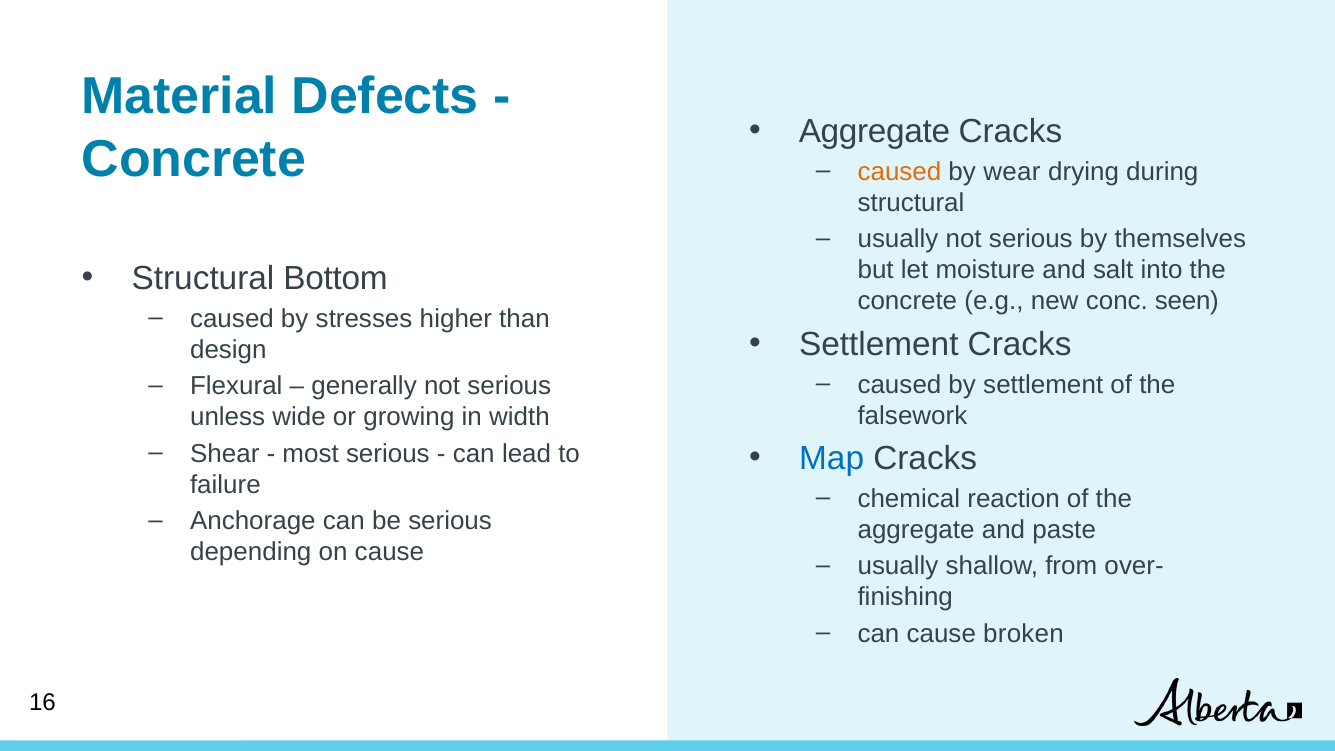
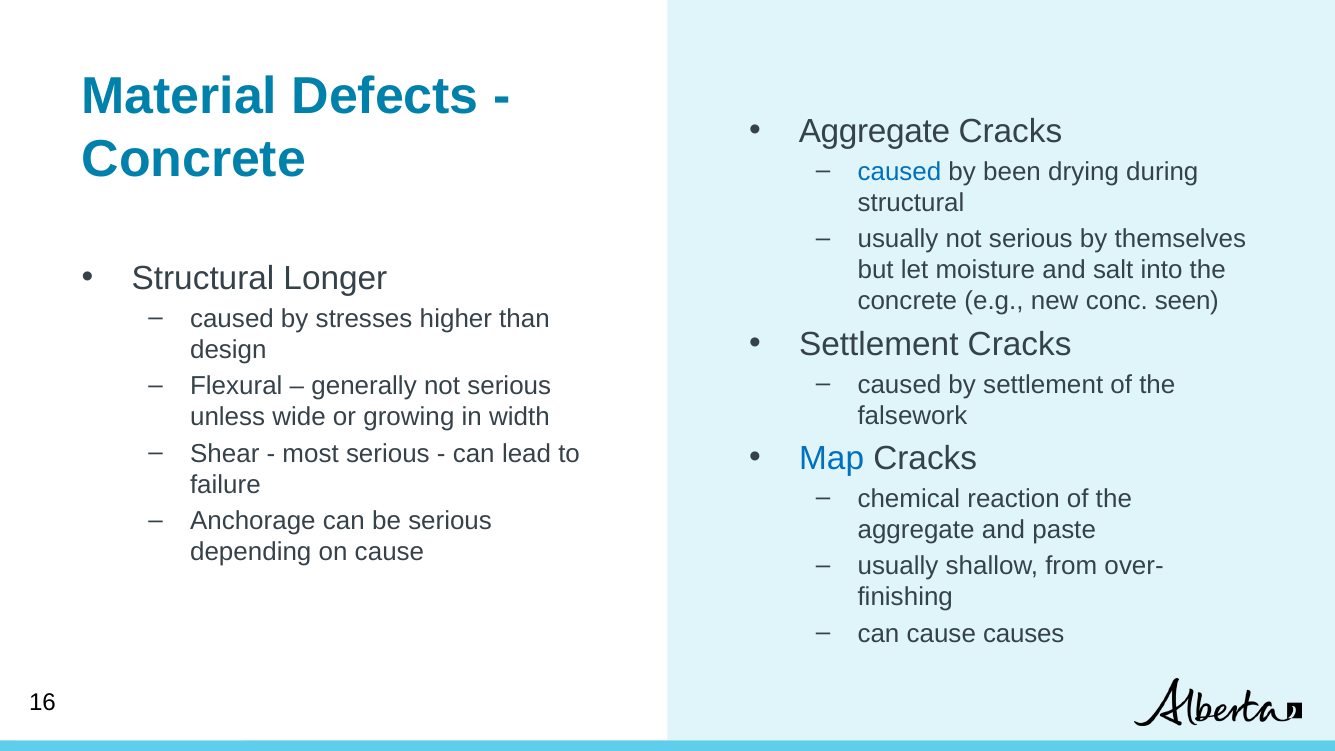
caused colour: orange -> blue (899, 171)
wear: wear -> been (1012, 171)
Bottom: Bottom -> Longer (335, 278)
broken: broken -> causes (1024, 634)
